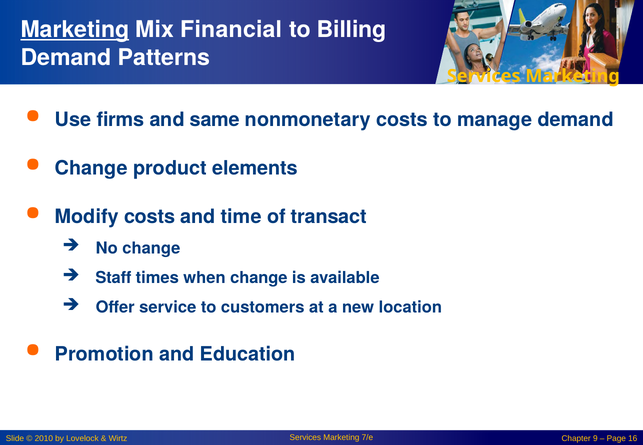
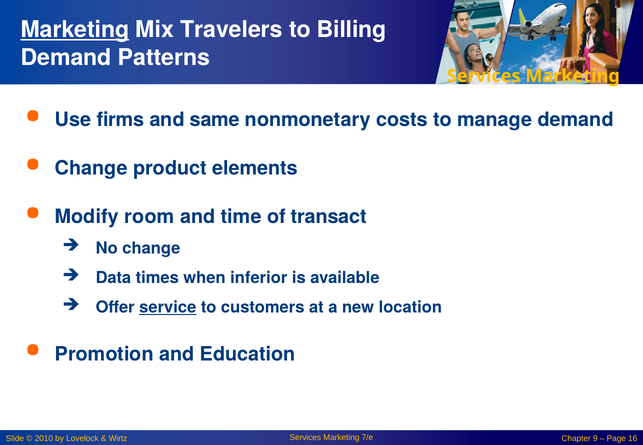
Financial: Financial -> Travelers (232, 30)
Modify costs: costs -> room (149, 217)
Staff: Staff -> Data (113, 278)
when change: change -> inferior (259, 278)
service underline: none -> present (168, 308)
